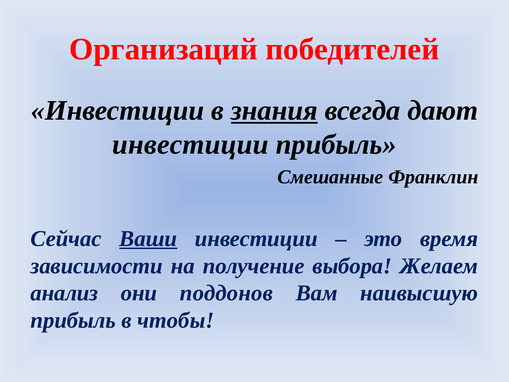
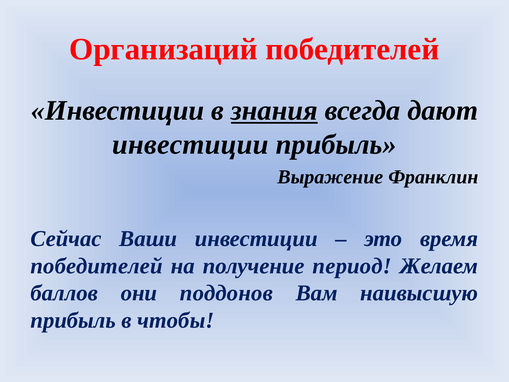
Смешанные: Смешанные -> Выражение (330, 177)
Ваши underline: present -> none (148, 239)
зависимости: зависимости -> победителей (97, 266)
выбора: выбора -> период (352, 266)
анализ: анализ -> баллов (64, 293)
